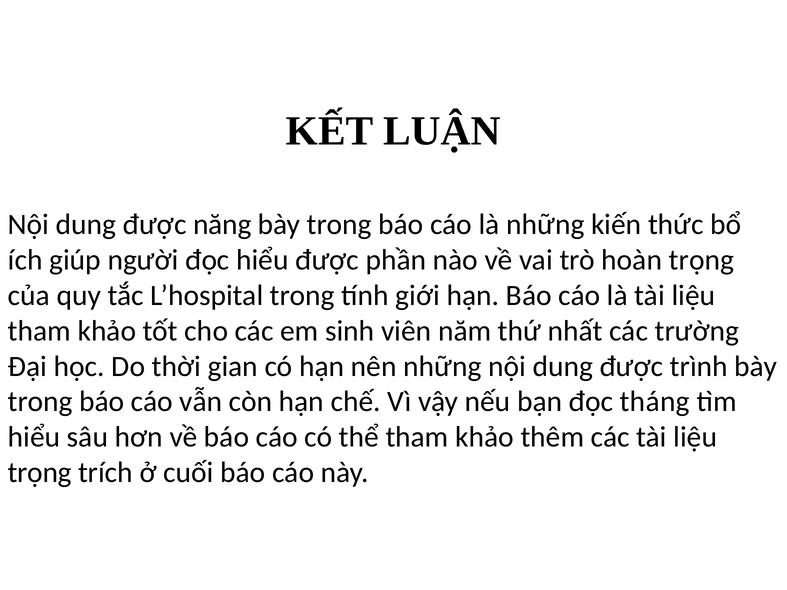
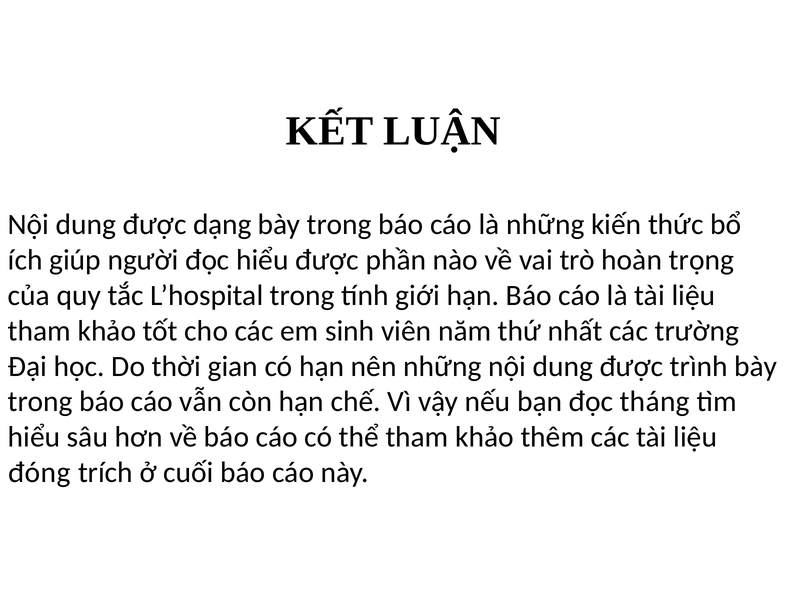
năng: năng -> dạng (222, 225)
trọng: trọng -> đóng (39, 473)
